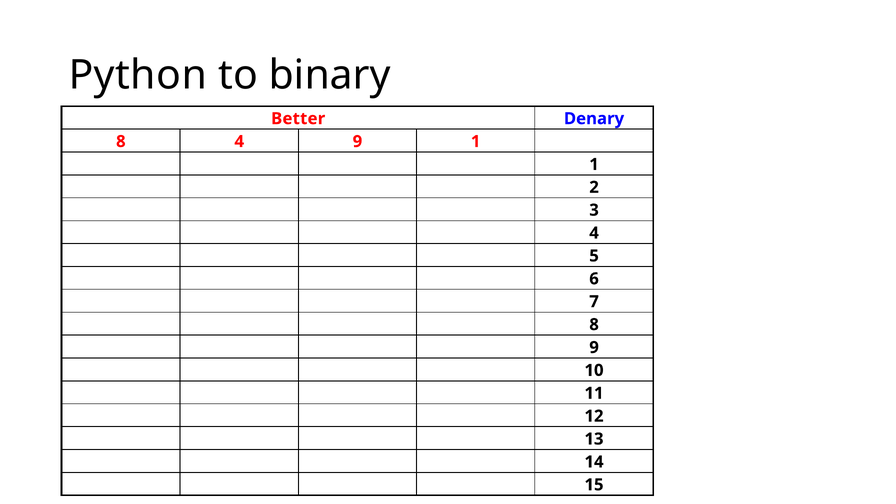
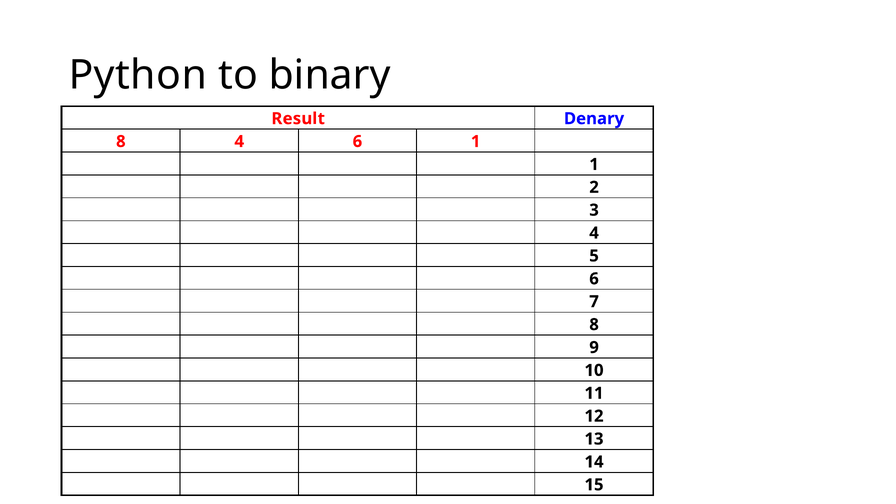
Better: Better -> Result (298, 119)
4 9: 9 -> 6 (357, 142)
